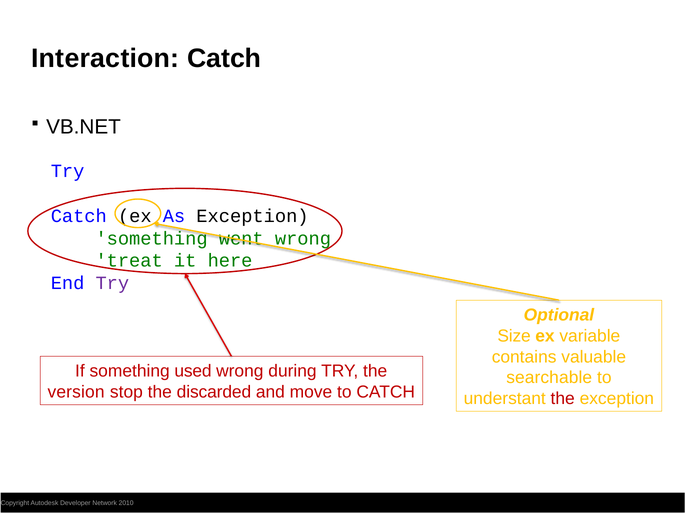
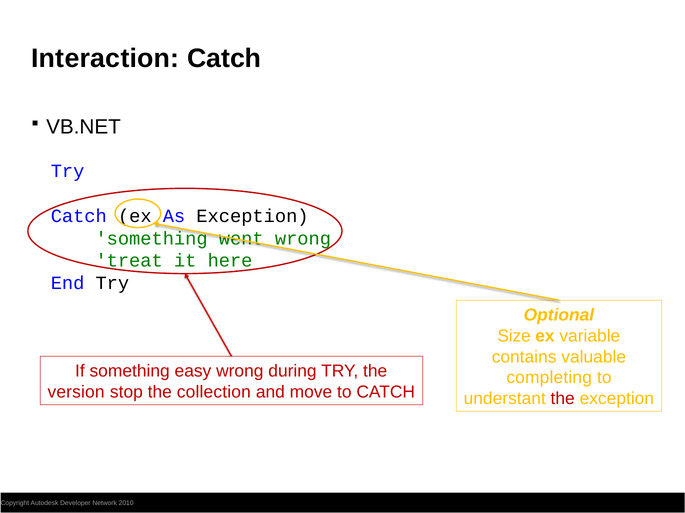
Try colour: purple -> black (112, 284)
used: used -> easy (193, 372)
searchable: searchable -> completing (549, 378)
discarded: discarded -> collection (214, 393)
